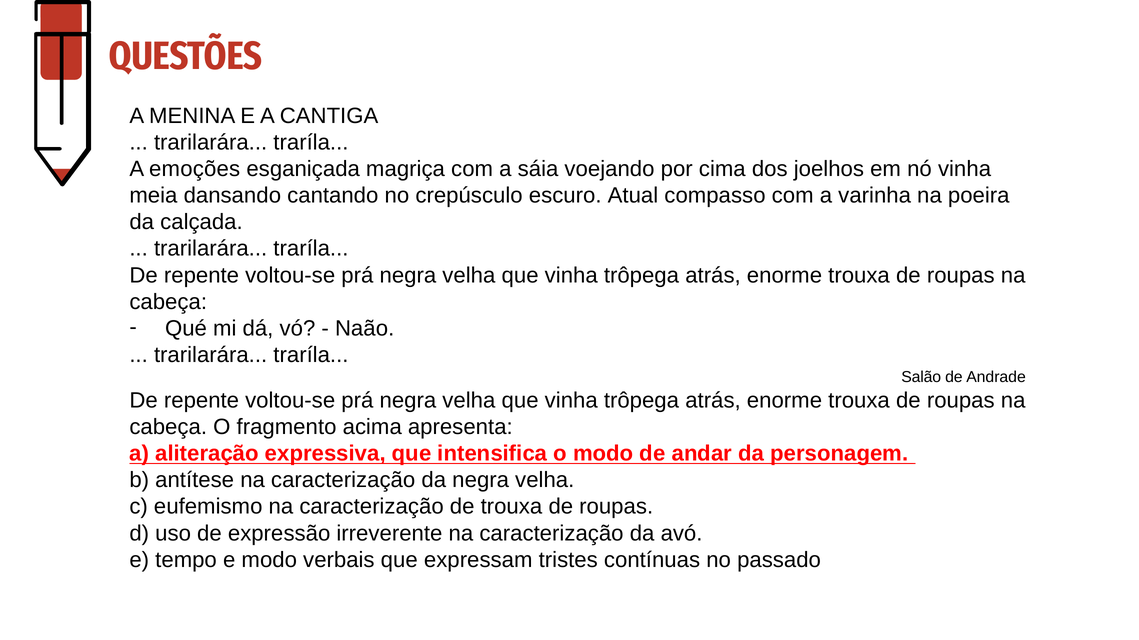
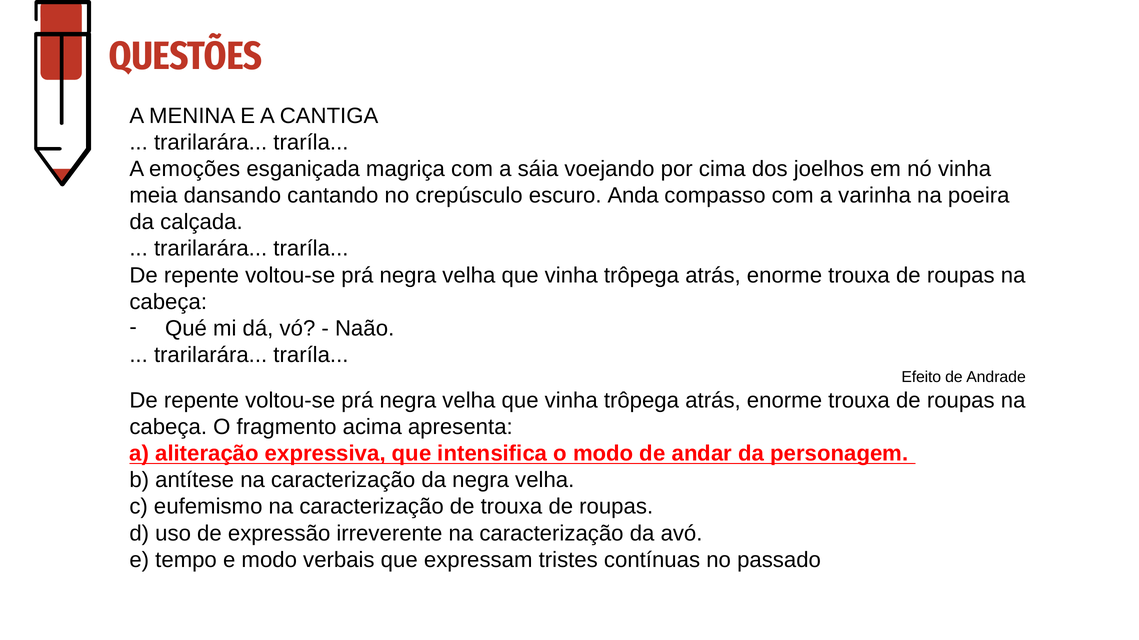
Atual: Atual -> Anda (633, 196)
Salão: Salão -> Efeito (921, 378)
